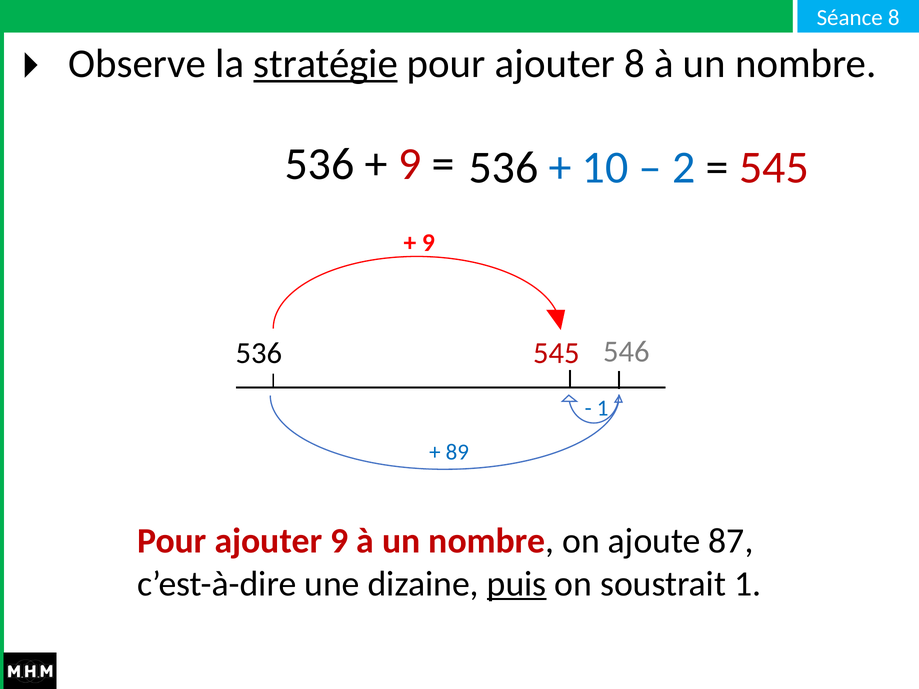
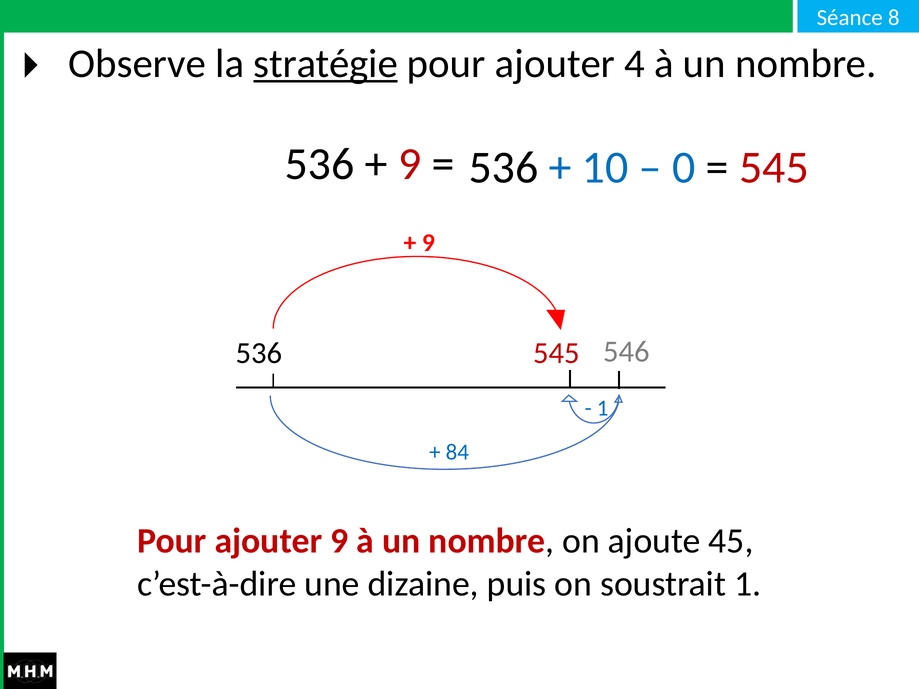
ajouter 8: 8 -> 4 (635, 64)
2: 2 -> 0 (684, 168)
89: 89 -> 84 (457, 453)
87: 87 -> 45 (731, 541)
puis underline: present -> none (517, 584)
